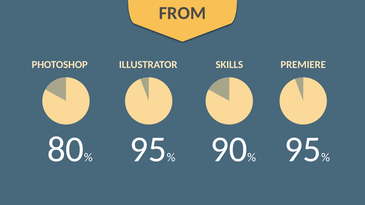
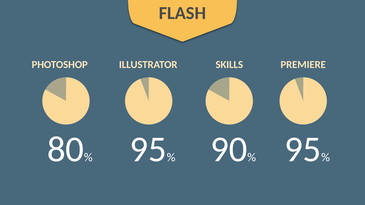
FROM: FROM -> FLASH (182, 13)
